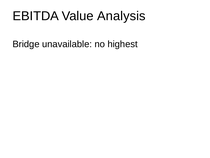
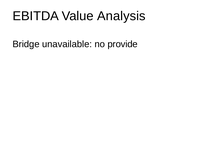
highest: highest -> provide (123, 44)
